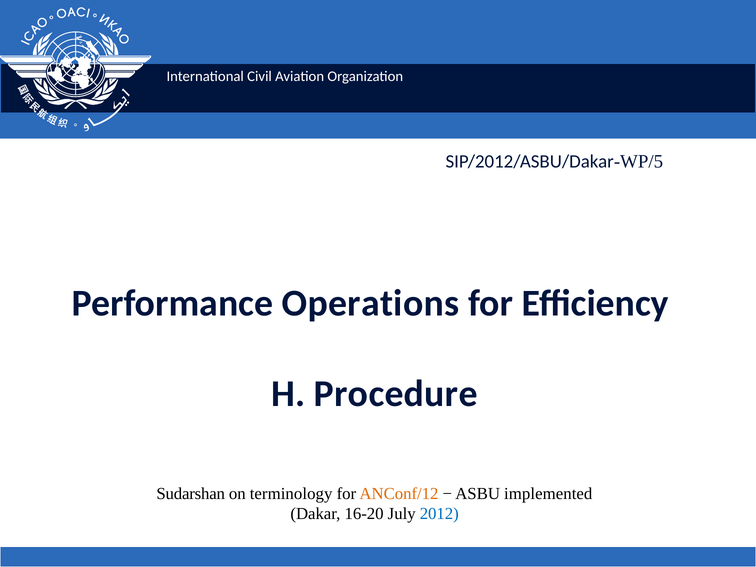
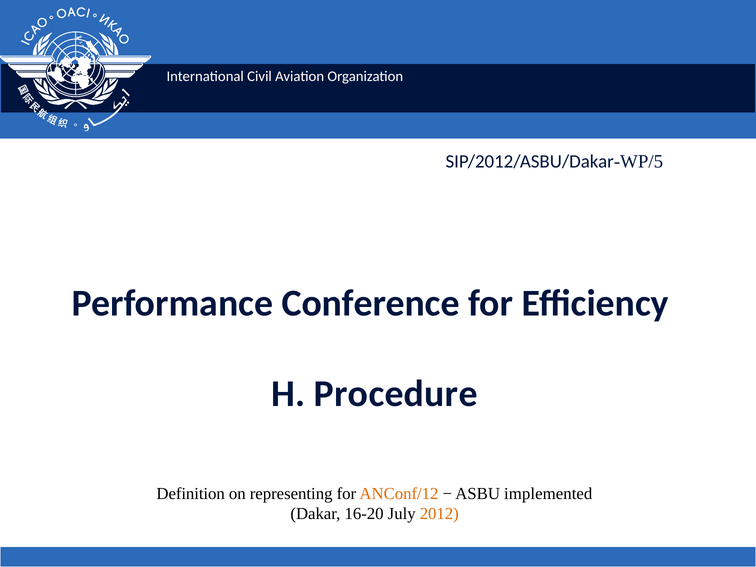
Operations: Operations -> Conference (371, 303)
Sudarshan: Sudarshan -> Definition (191, 494)
terminology: terminology -> representing (291, 494)
2012 colour: blue -> orange (439, 514)
